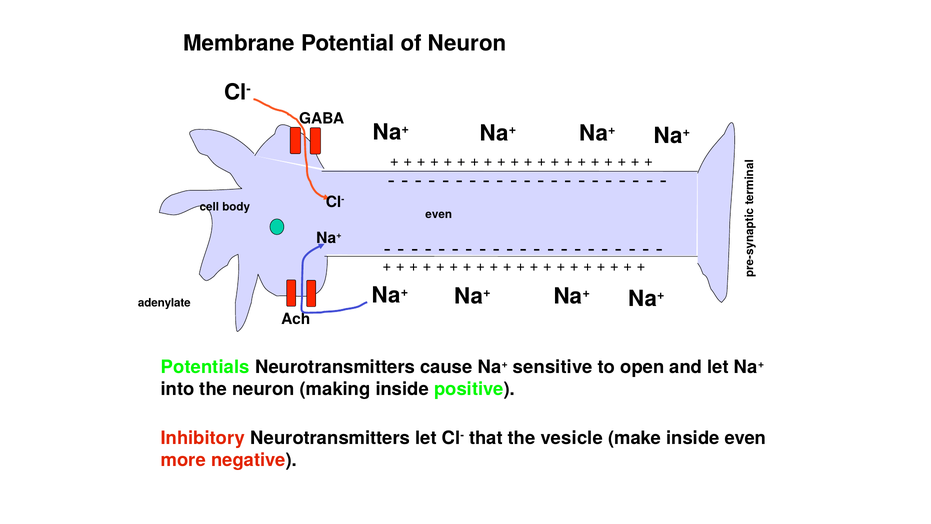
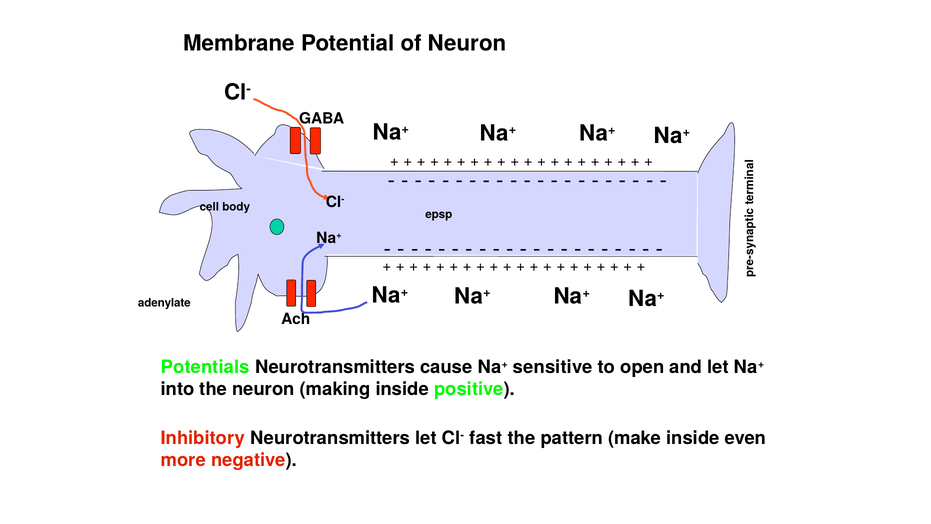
even: even -> epsp (439, 214)
that: that -> fast (486, 438)
vesicle: vesicle -> pattern (572, 438)
